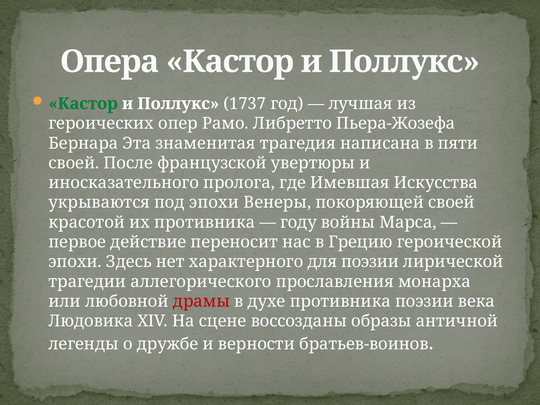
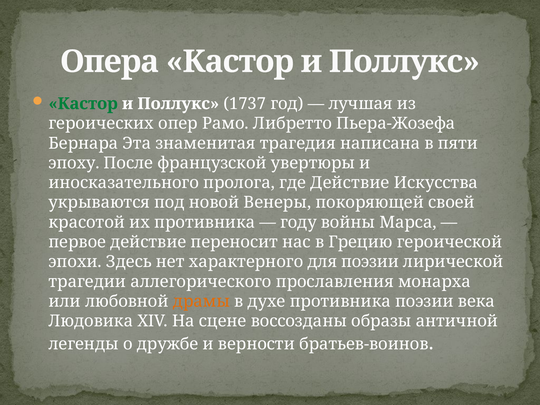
своей: своей -> эпоху (74, 163)
где Имевшая: Имевшая -> Действие (350, 183)
под эпохи: эпохи -> новой (214, 203)
драмы colour: red -> orange (201, 301)
